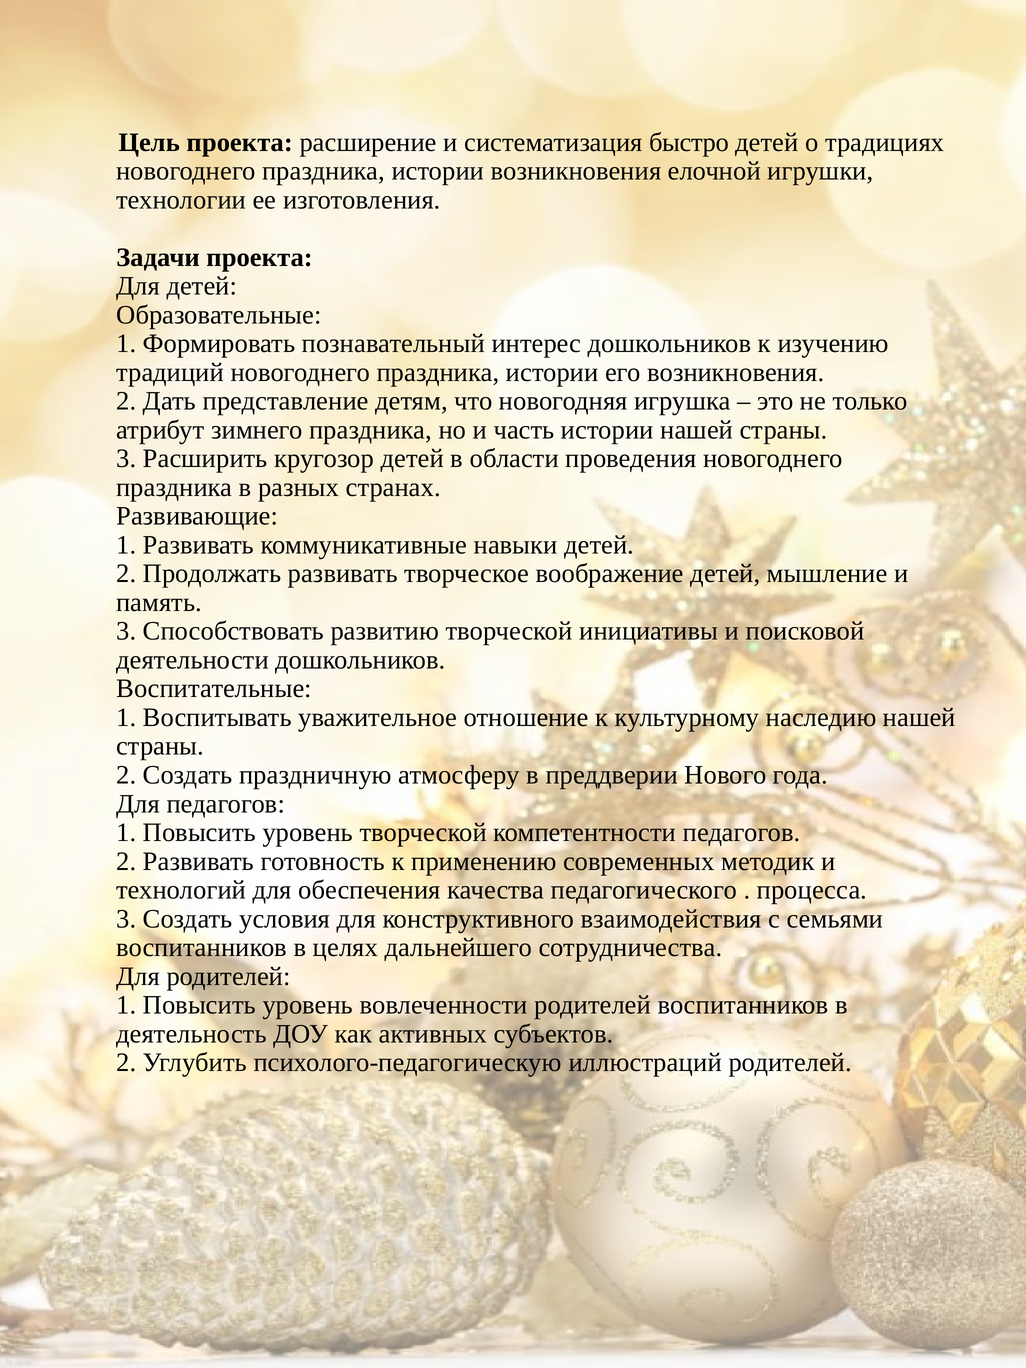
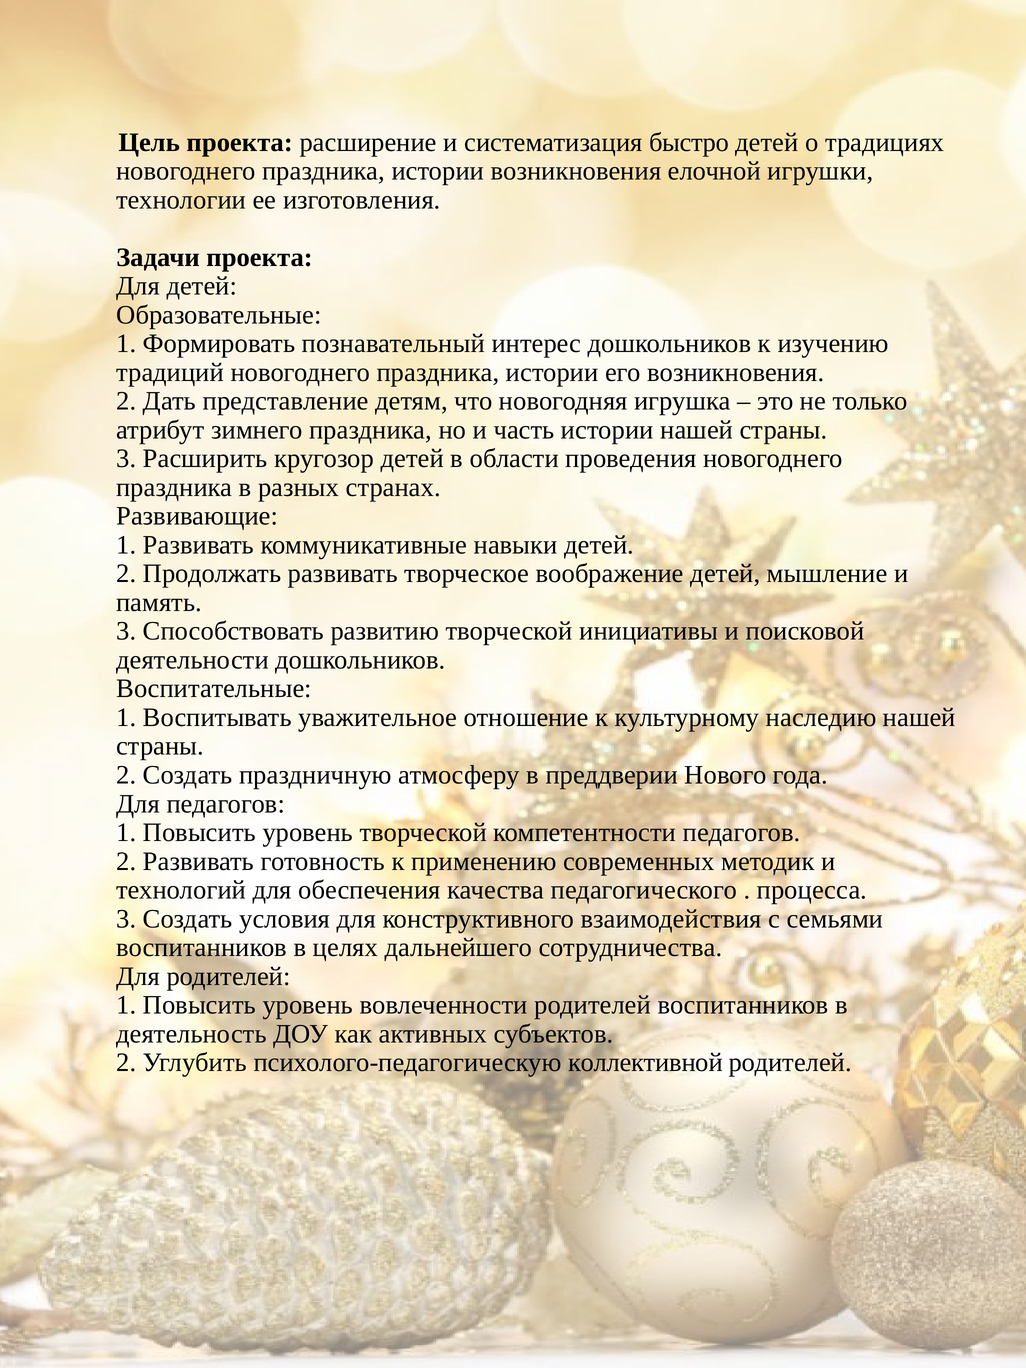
иллюстраций: иллюстраций -> коллективной (645, 1063)
